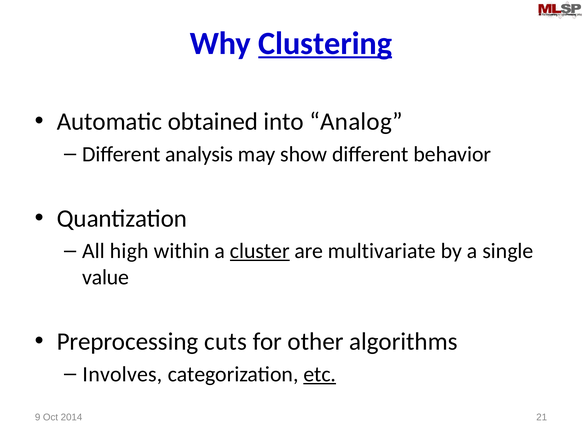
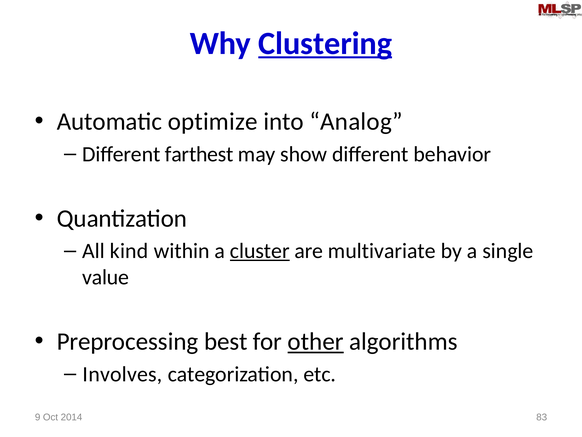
obtained: obtained -> optimize (213, 122)
analysis: analysis -> farthest (199, 154)
high: high -> kind (129, 251)
cuts: cuts -> best (226, 341)
other underline: none -> present (316, 341)
etc underline: present -> none (320, 374)
21: 21 -> 83 (542, 417)
